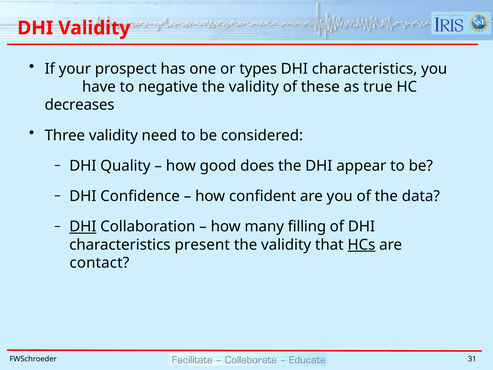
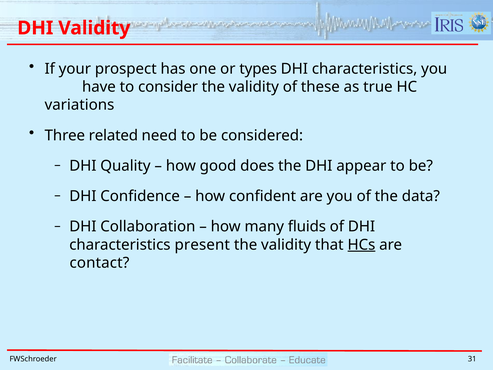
negative: negative -> consider (168, 87)
decreases: decreases -> variations (79, 105)
Three validity: validity -> related (113, 135)
DHI underline: present -> none (83, 227)
filling: filling -> fluids (307, 227)
